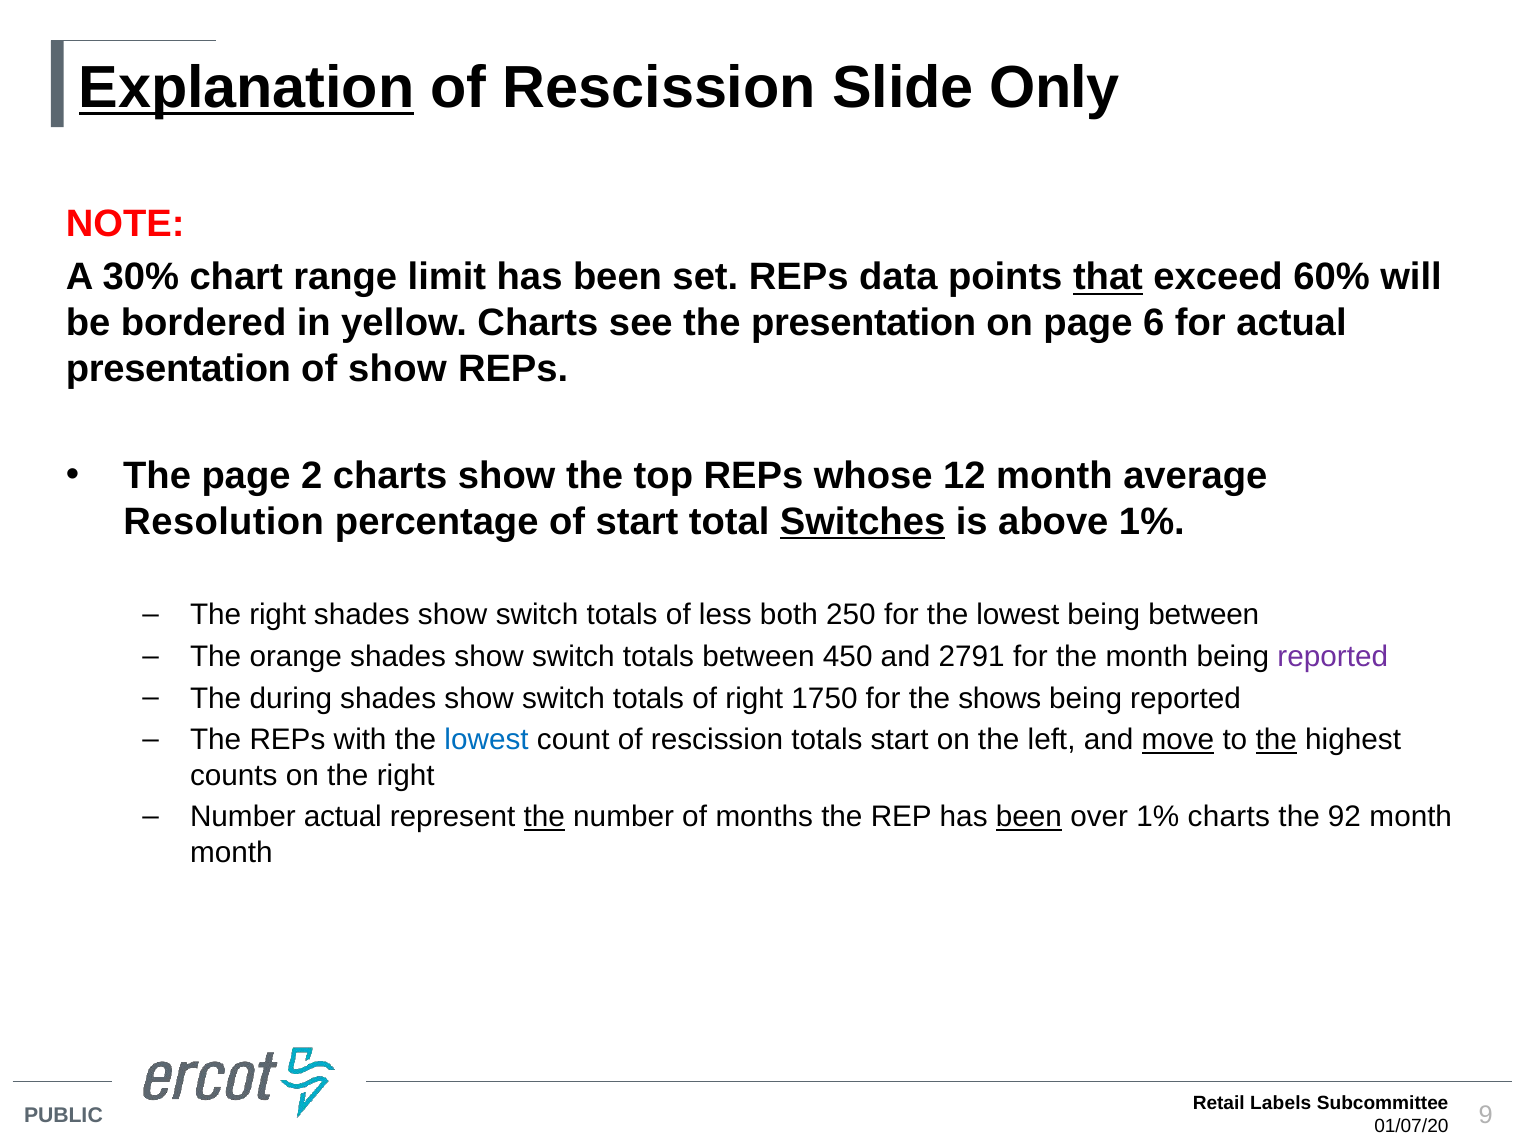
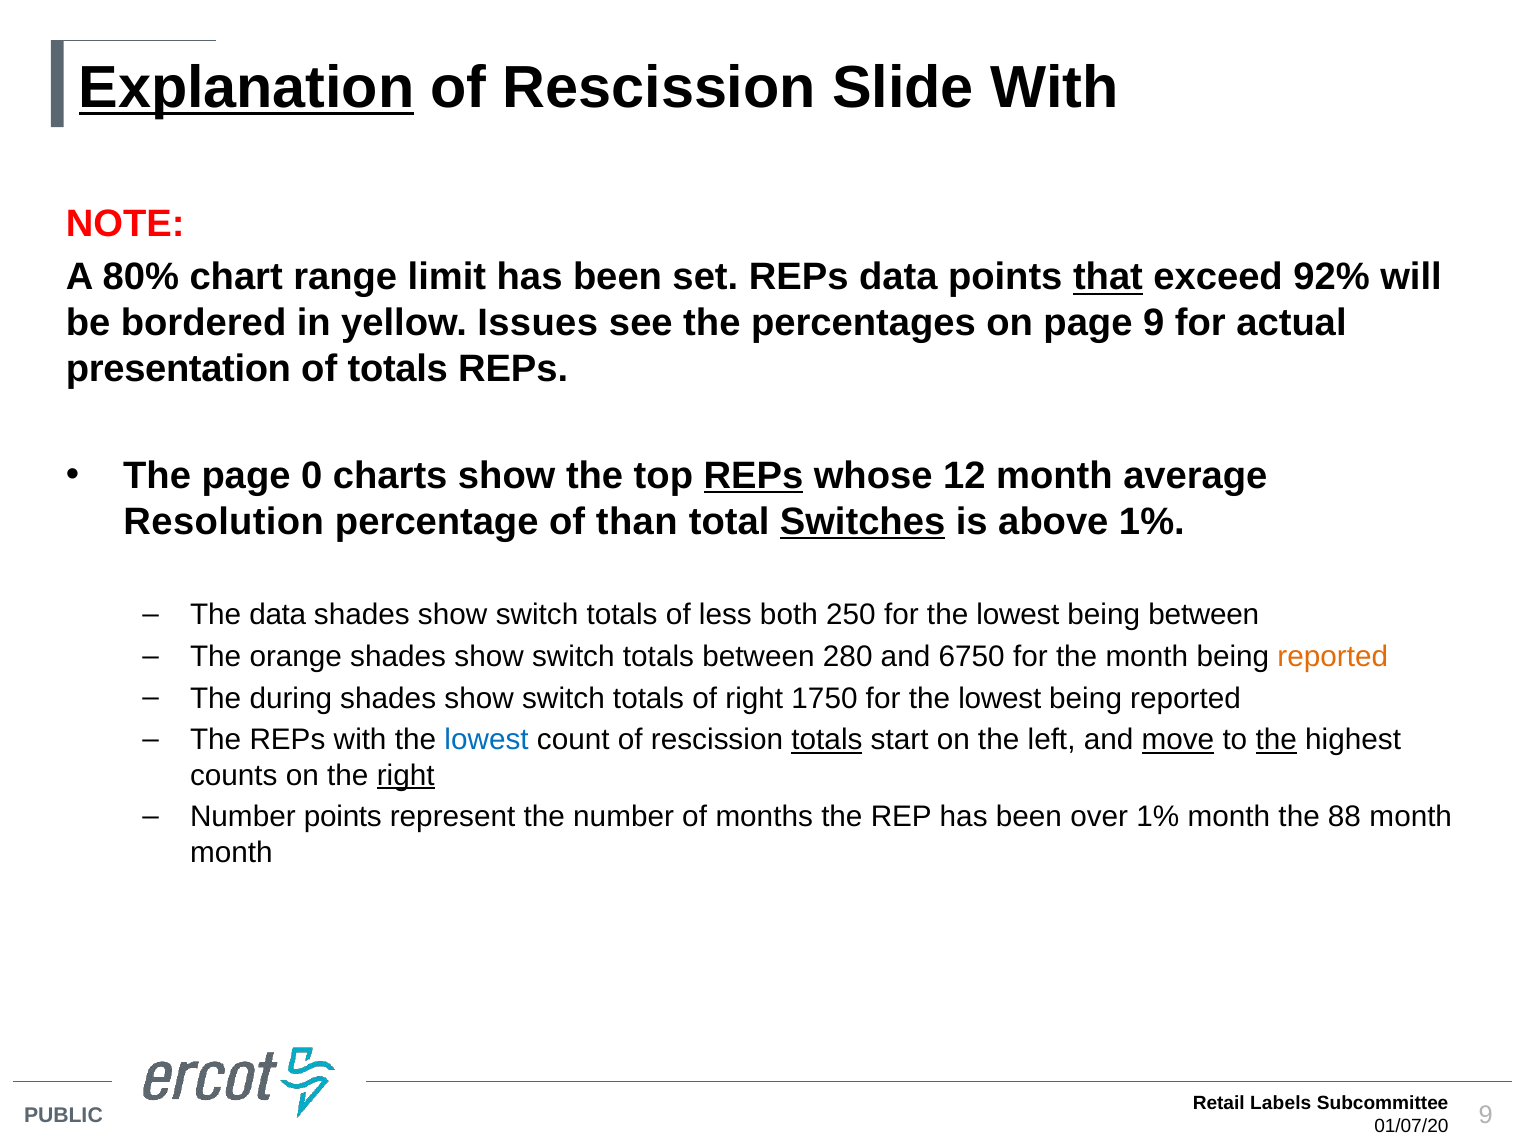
Slide Only: Only -> With (1054, 88)
30%: 30% -> 80% (141, 277)
60%: 60% -> 92% (1332, 277)
yellow Charts: Charts -> Issues (538, 323)
the presentation: presentation -> percentages (863, 323)
page 6: 6 -> 9 (1154, 323)
of show: show -> totals (398, 369)
2: 2 -> 0 (312, 476)
REPs underline: none -> present (753, 476)
of start: start -> than (637, 522)
right: right -> data (278, 615)
450: 450 -> 280 (848, 657)
2791: 2791 -> 6750 (972, 657)
reported colour: purple -> orange (1333, 657)
1750 for the shows: shows -> lowest (1000, 699)
totals underline: none -> present (827, 740)
right underline: none -> present (406, 776)
Number actual: actual -> points (343, 817)
the underline: present -> none (544, 817)
been underline: present -> none (1029, 817)
1% charts: charts -> month (1229, 817)
92: 92 -> 88 (1344, 817)
